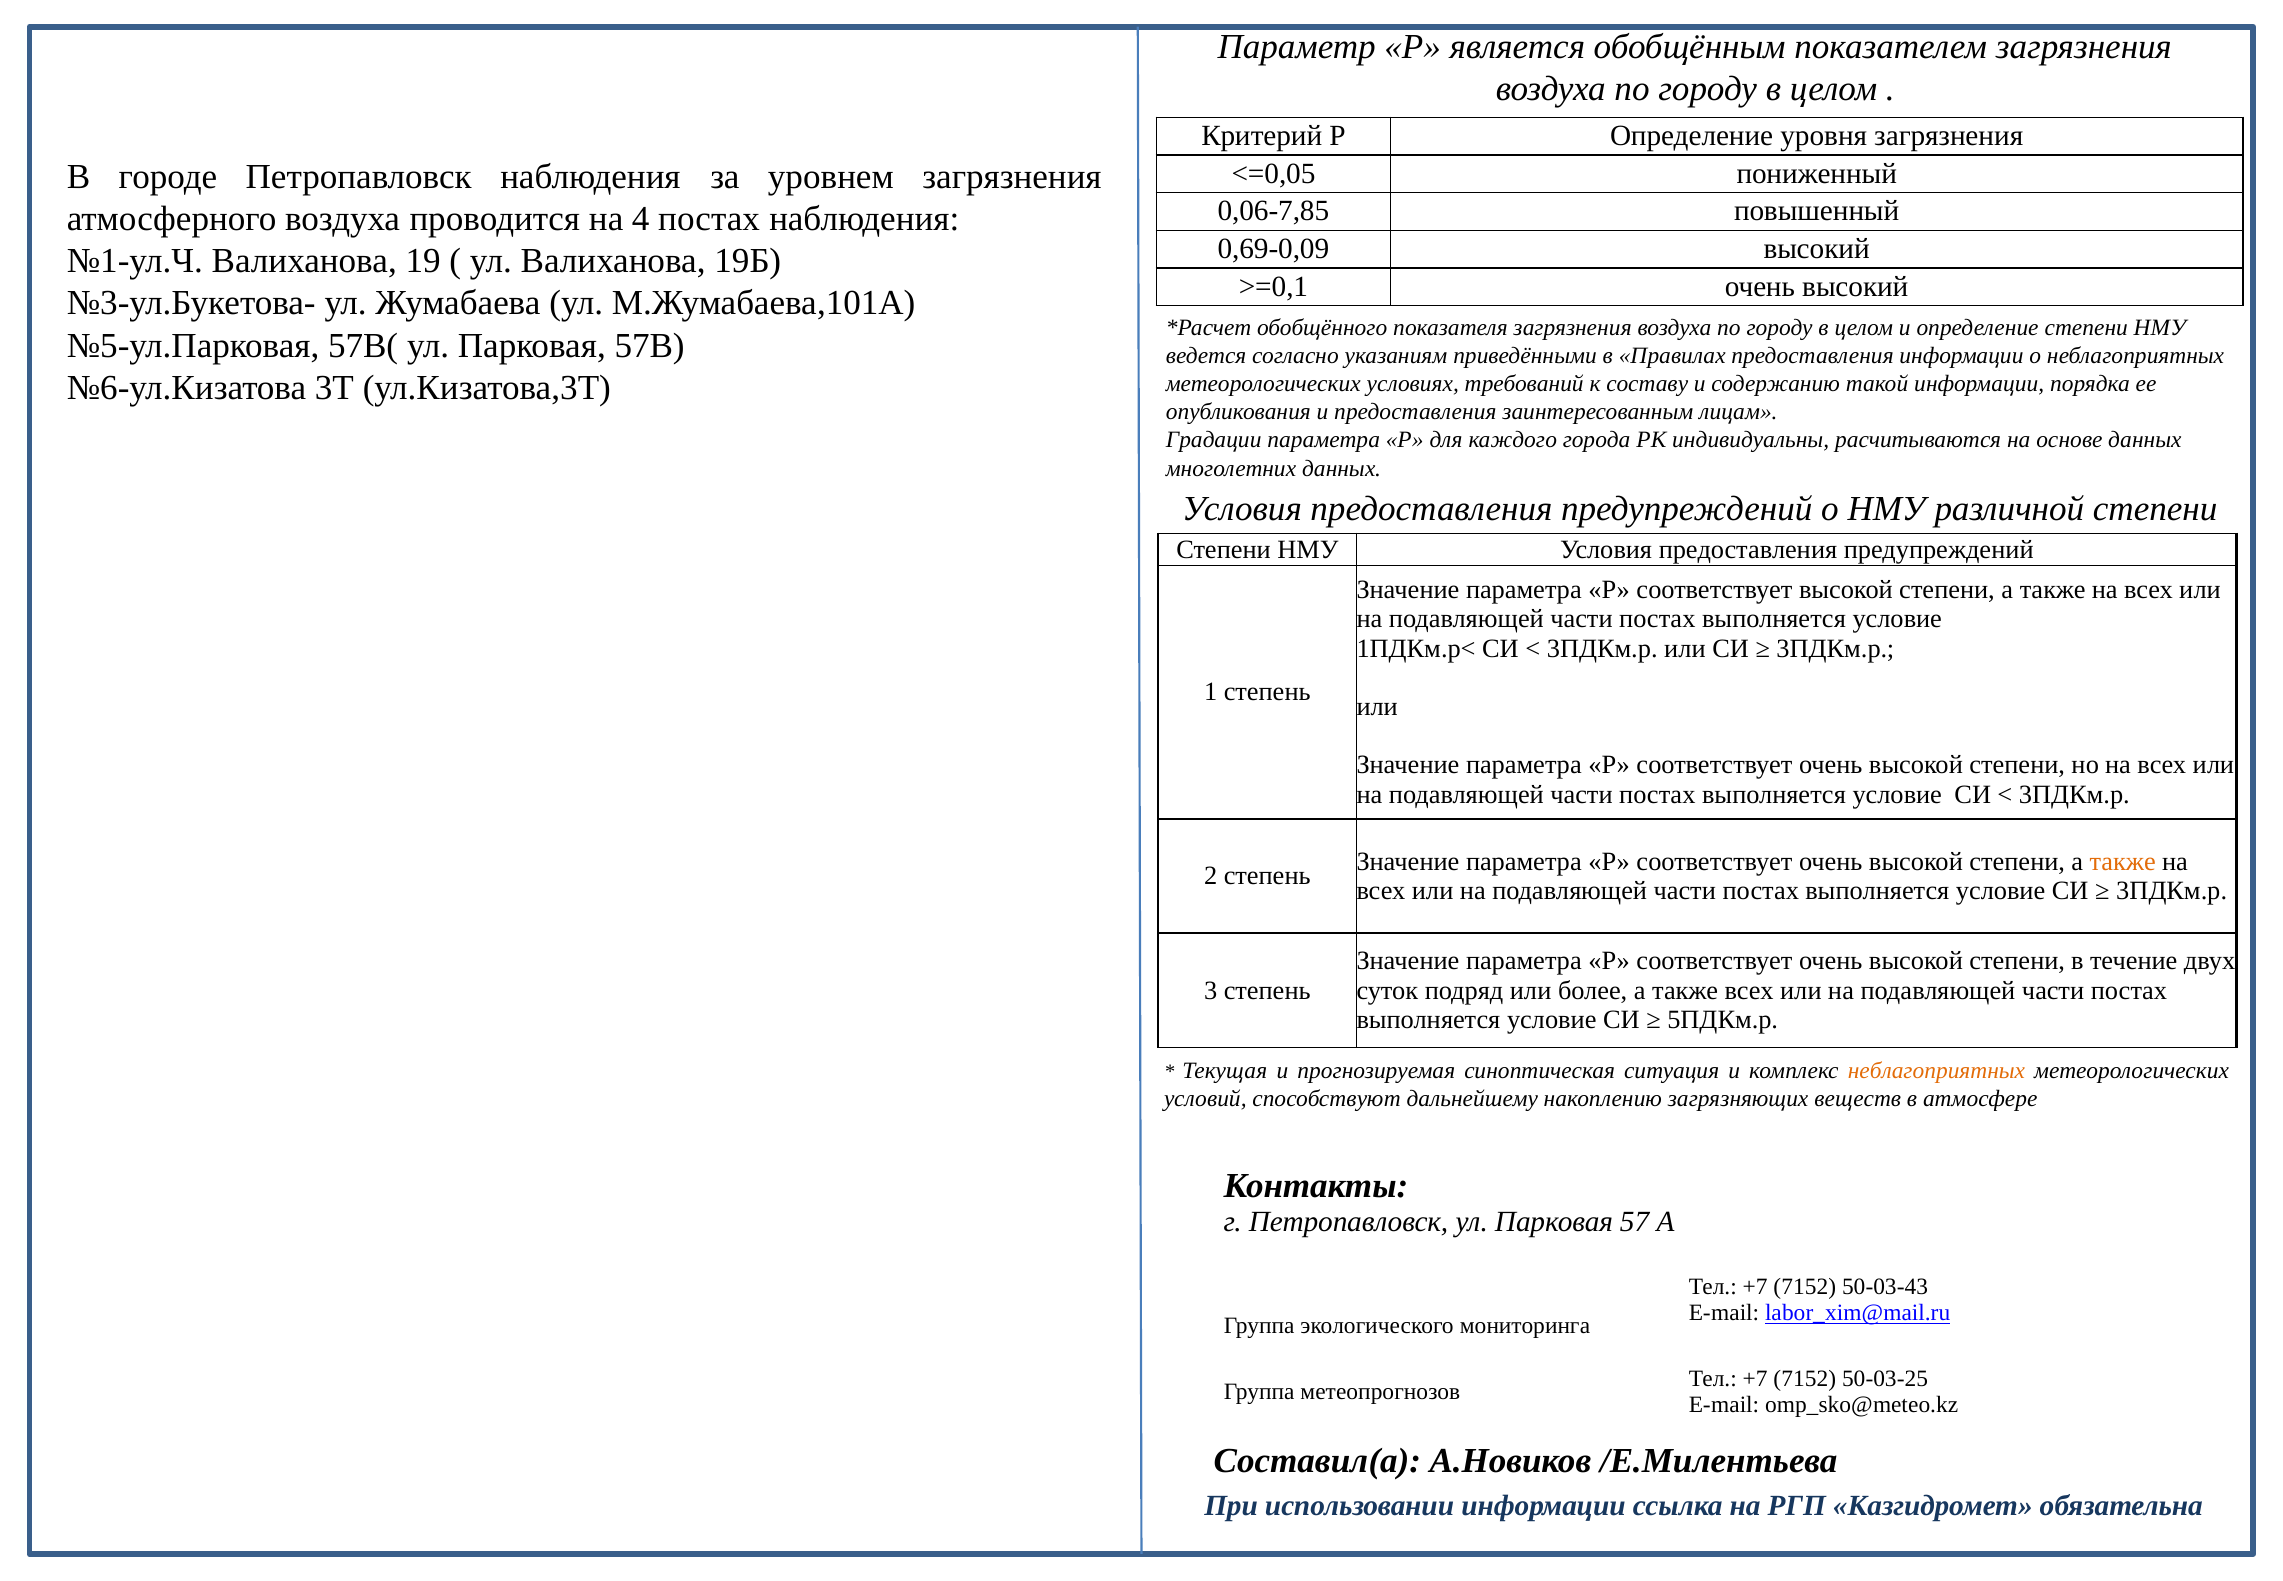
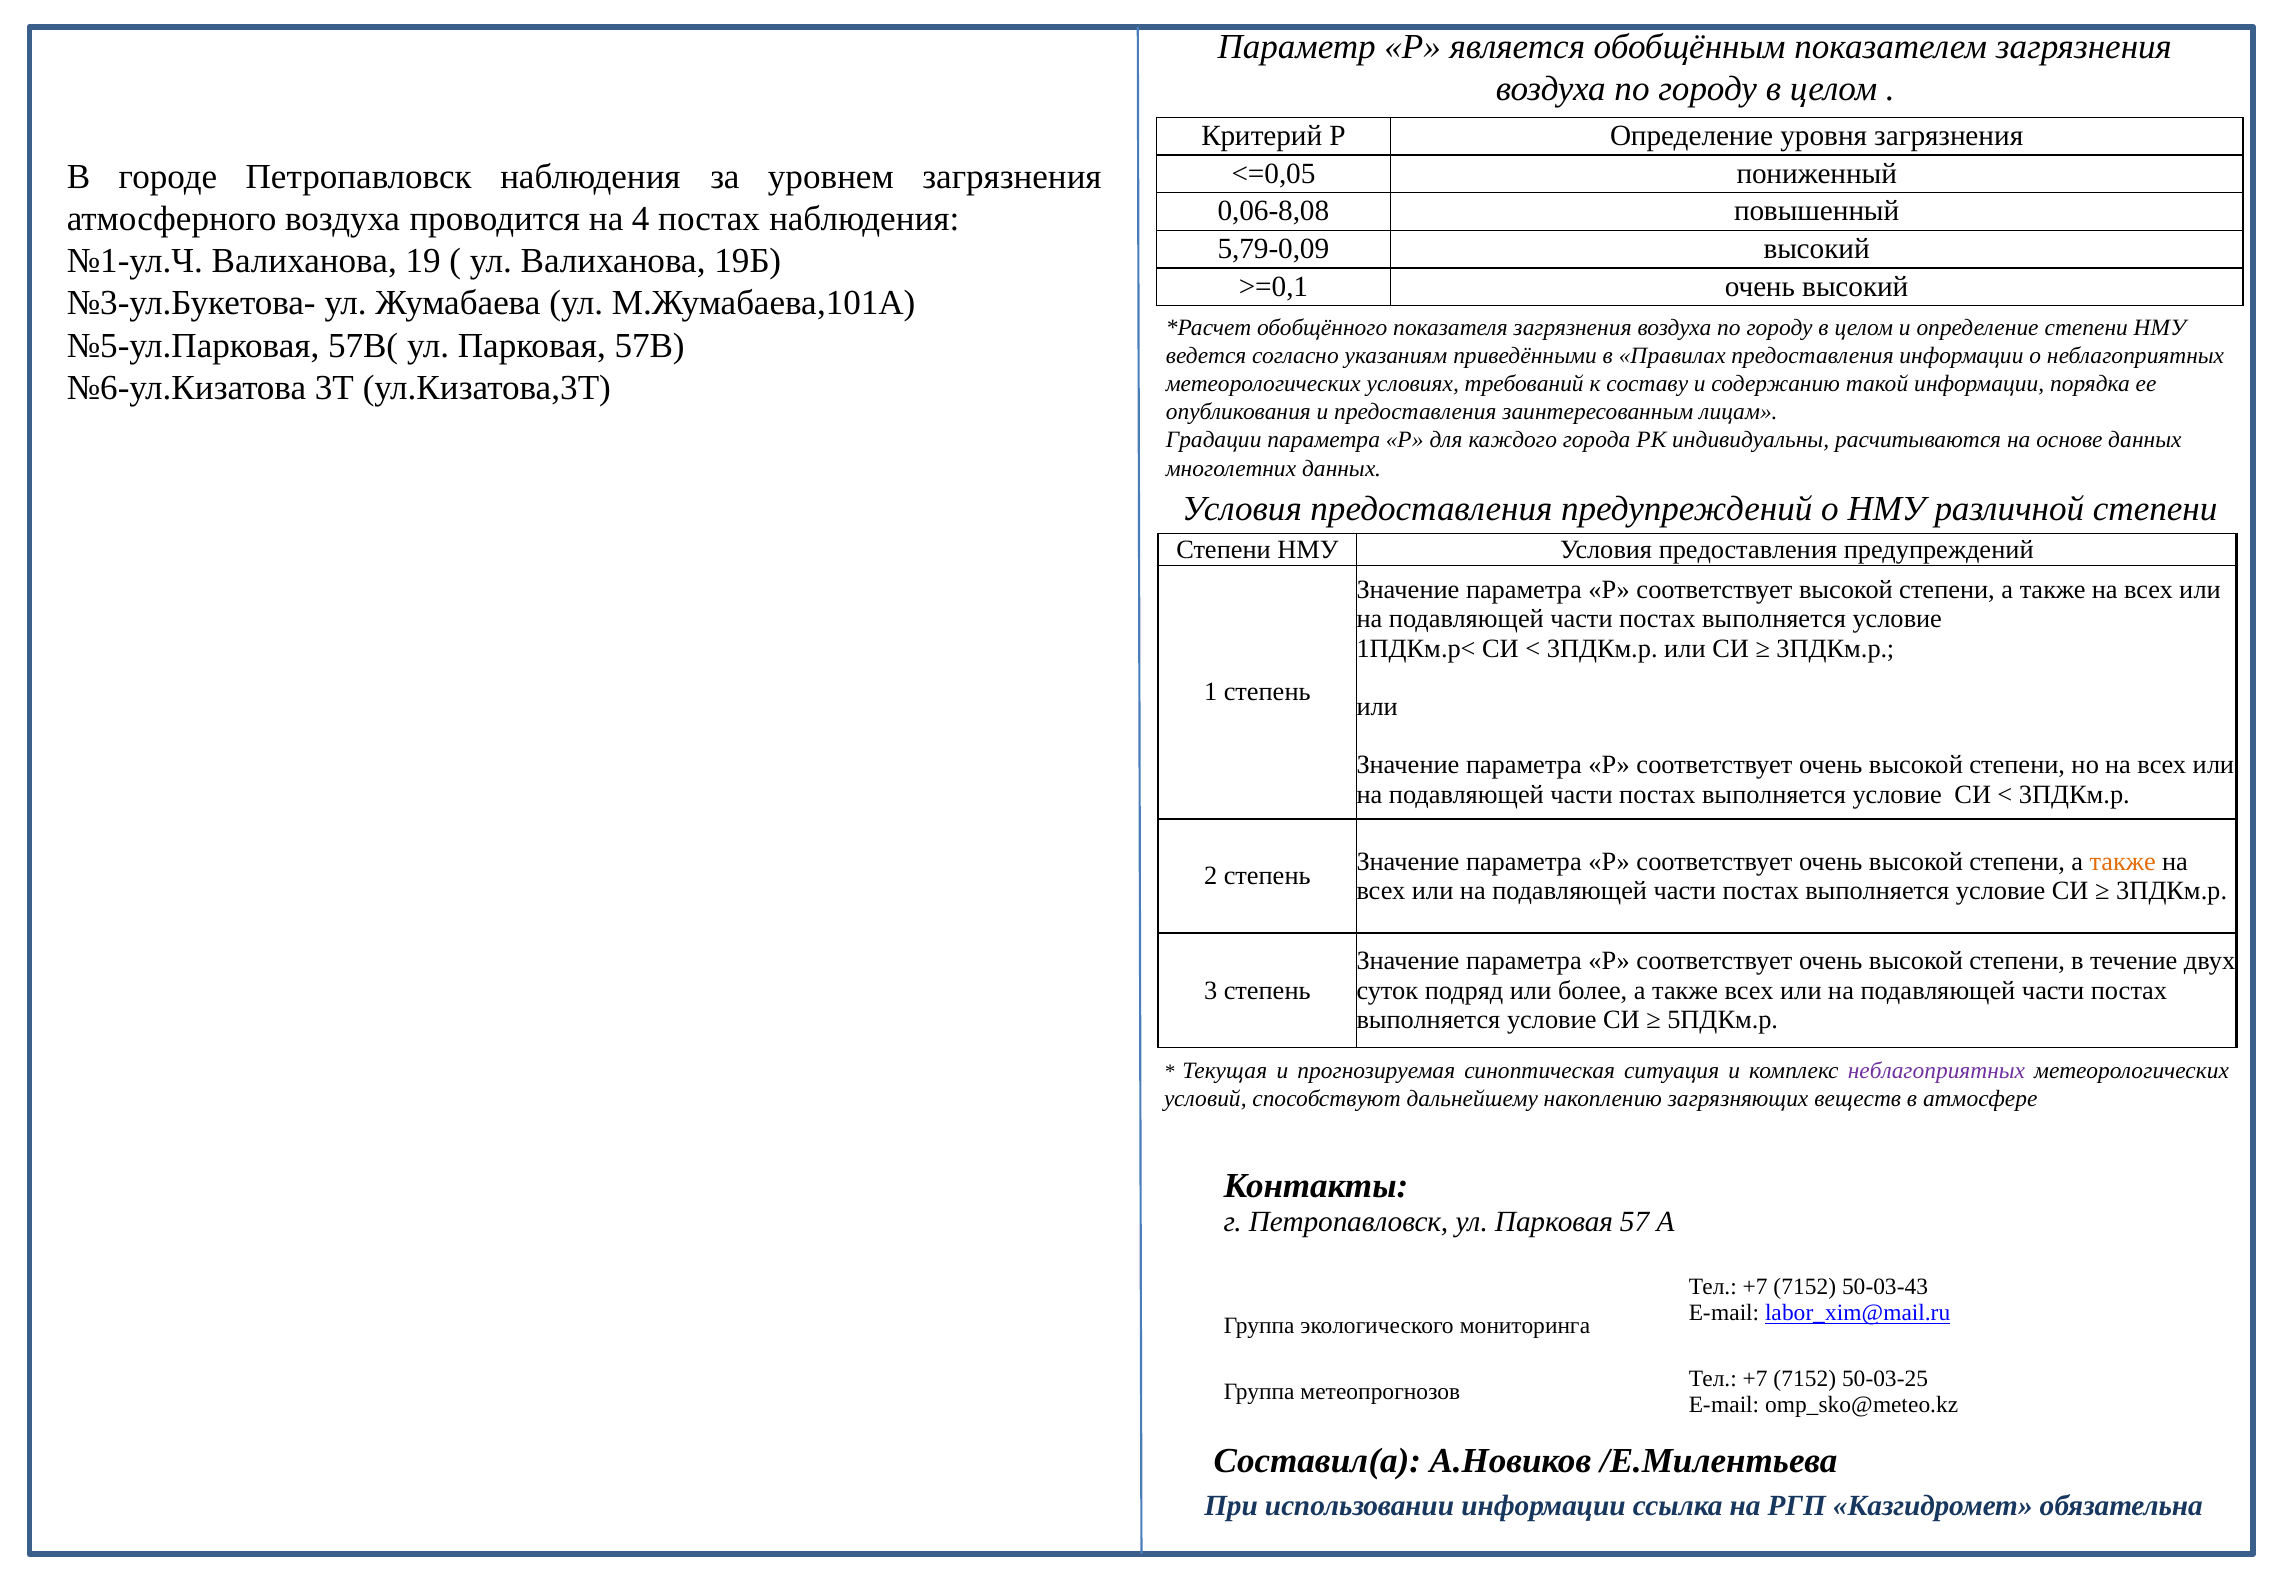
0,06-7,85: 0,06-7,85 -> 0,06-8,08 (1273, 211)
0,69-0,09: 0,69-0,09 -> 5,79-0,09 (1273, 249)
неблагоприятных colour: orange -> purple (1936, 1070)
